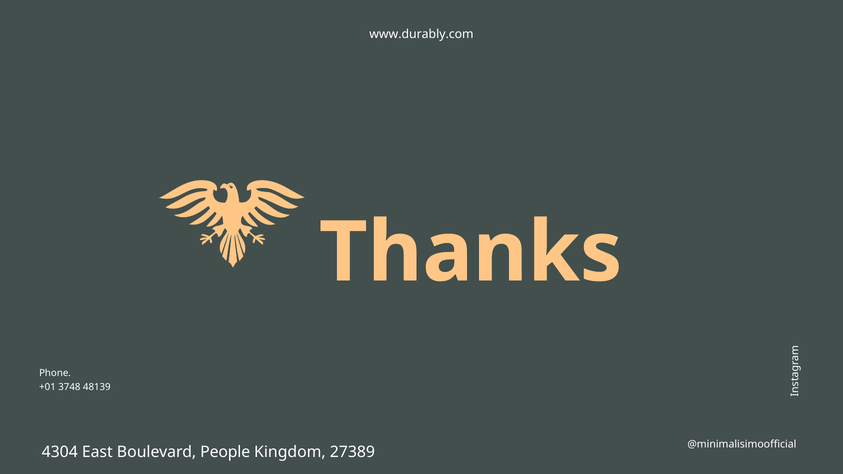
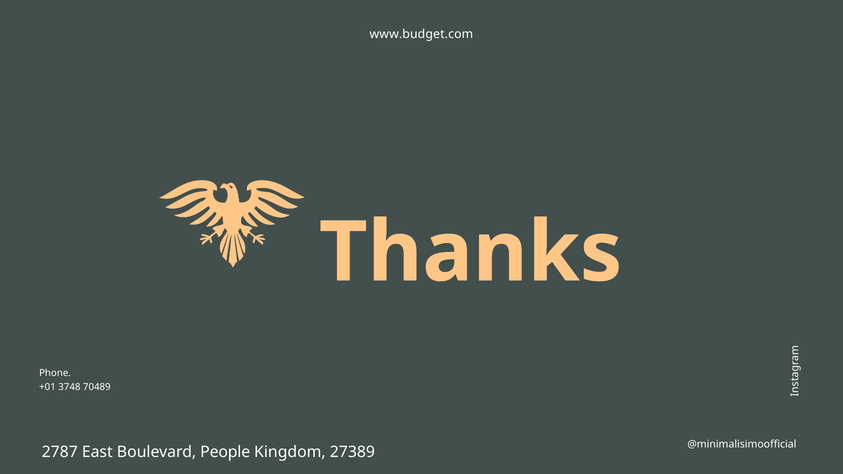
www.durably.com: www.durably.com -> www.budget.com (421, 34)
48139: 48139 -> 70489 (97, 387)
4304: 4304 -> 2787 (60, 452)
